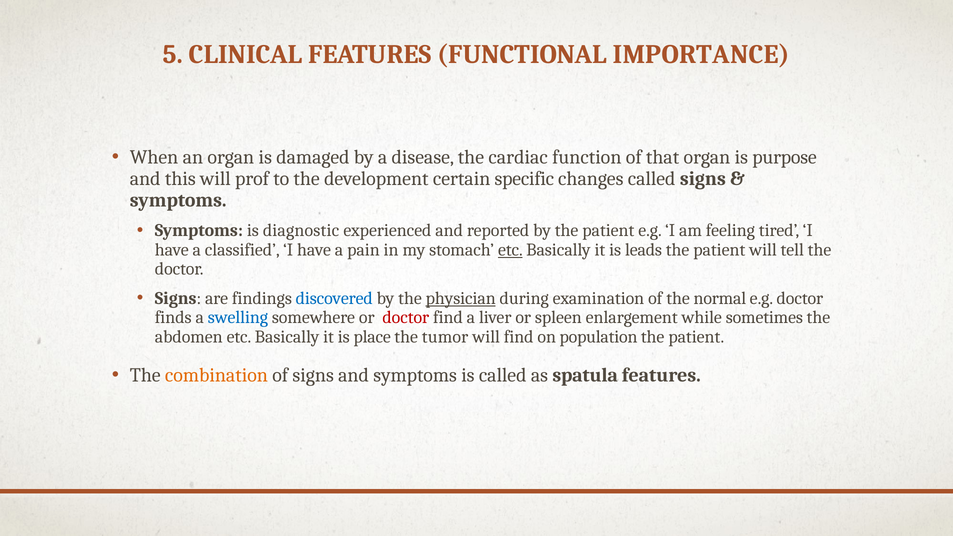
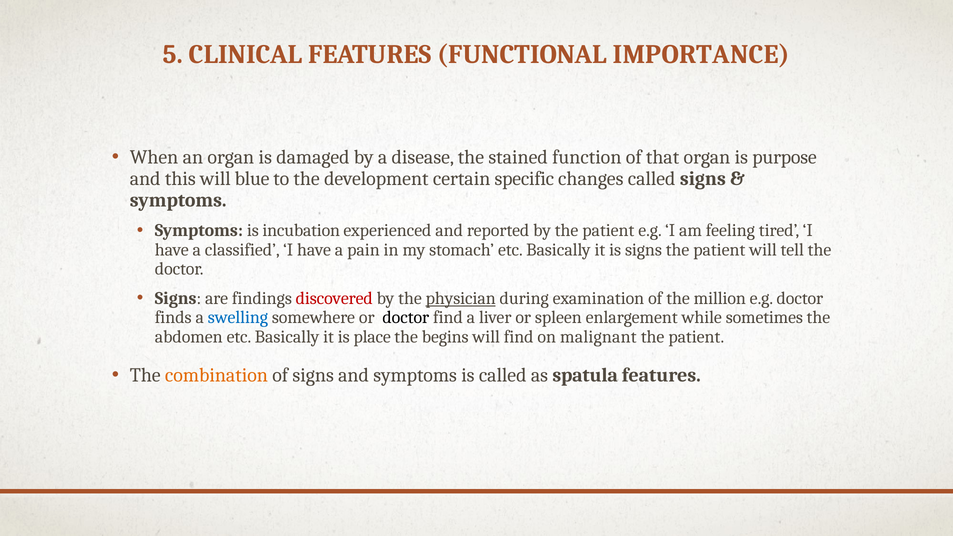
cardiac: cardiac -> stained (518, 157)
prof: prof -> blue (252, 179)
diagnostic: diagnostic -> incubation (301, 230)
etc underline: present -> none (510, 250)
is leads: leads -> signs (643, 250)
discovered colour: blue -> red (334, 298)
normal: normal -> million (720, 298)
doctor colour: red -> black (406, 318)
tumor: tumor -> begins (445, 337)
population: population -> malignant (598, 337)
